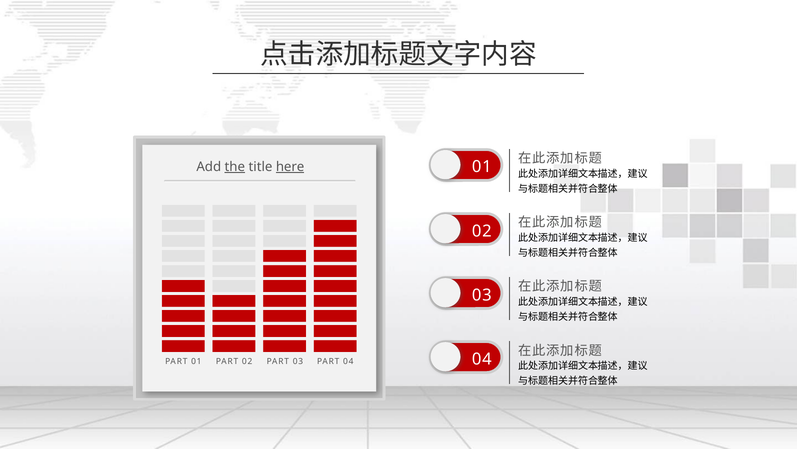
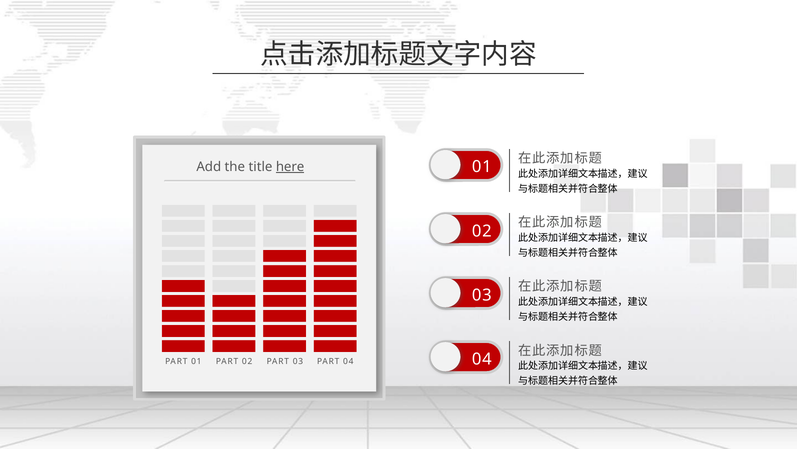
the underline: present -> none (235, 167)
